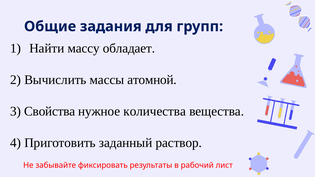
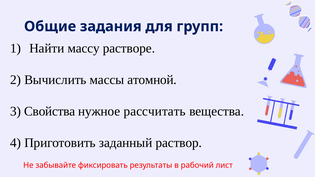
обладает: обладает -> растворе (129, 48)
количества: количества -> рассчитать (155, 111)
